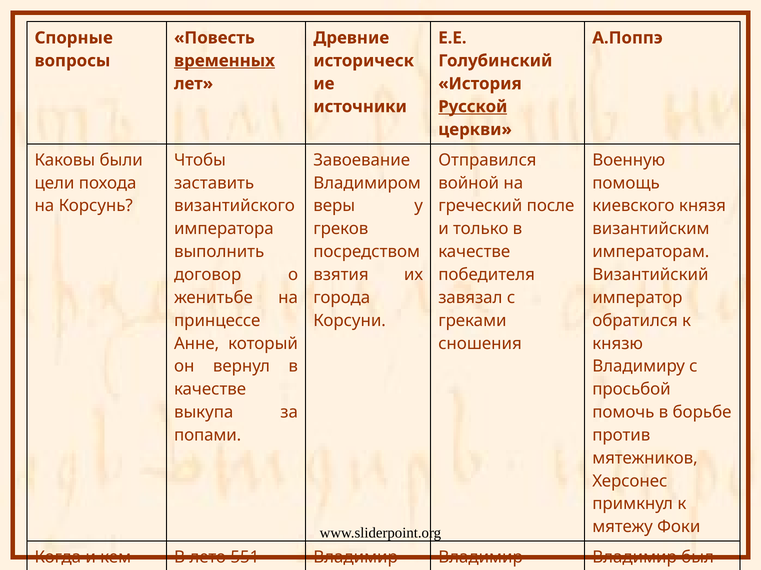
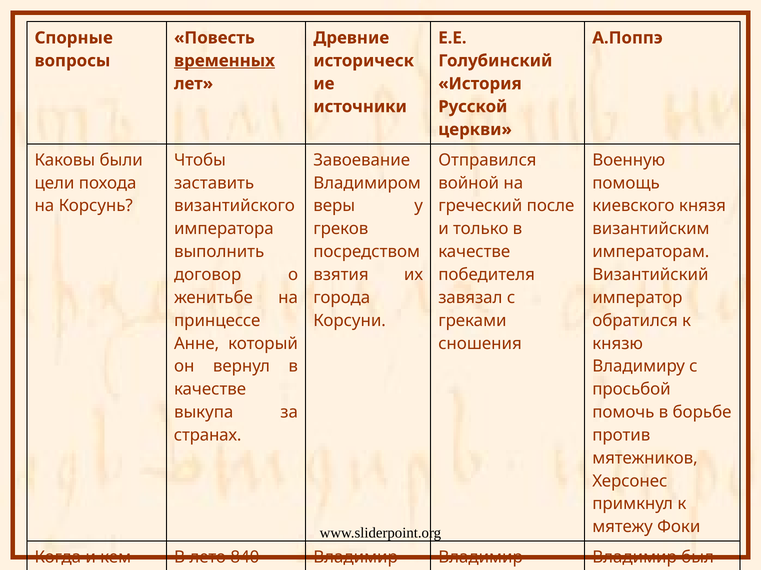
Русской underline: present -> none (473, 107)
попами: попами -> странах (208, 436)
551: 551 -> 840 (245, 558)
